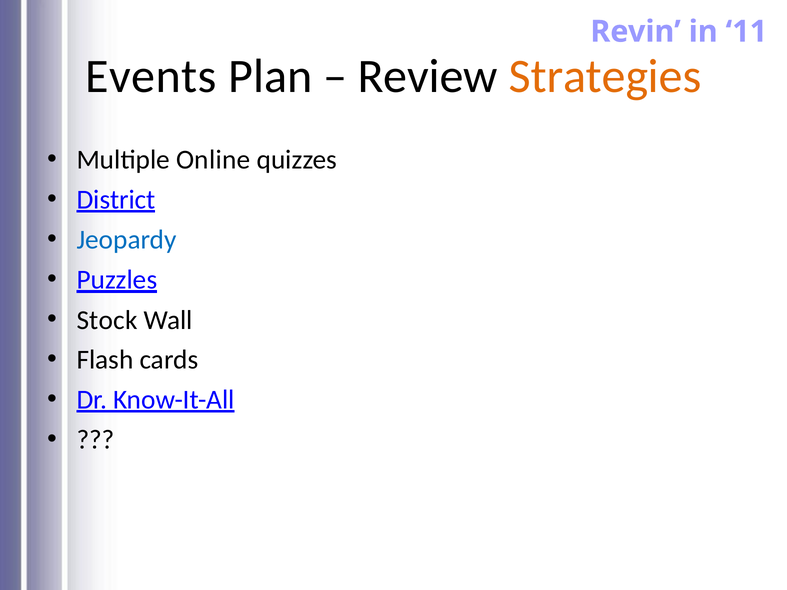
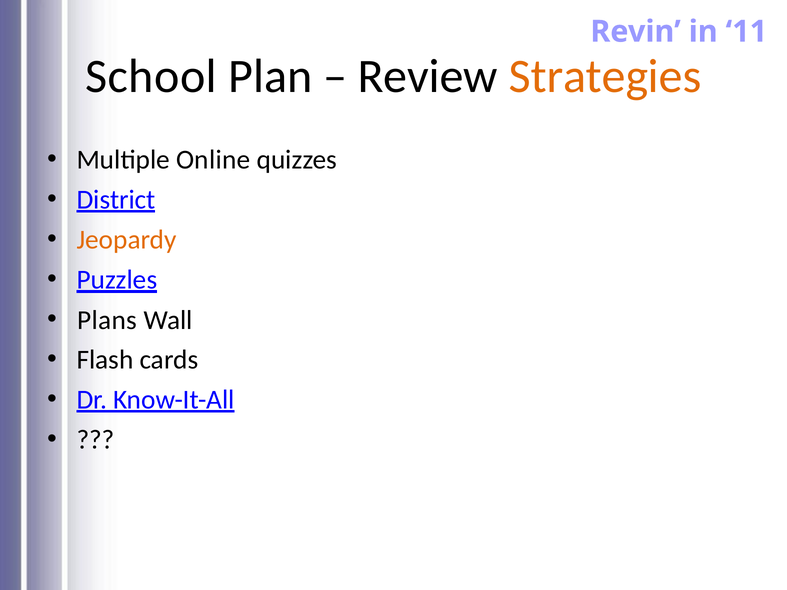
Events: Events -> School (151, 76)
Jeopardy colour: blue -> orange (127, 240)
Stock: Stock -> Plans (107, 320)
